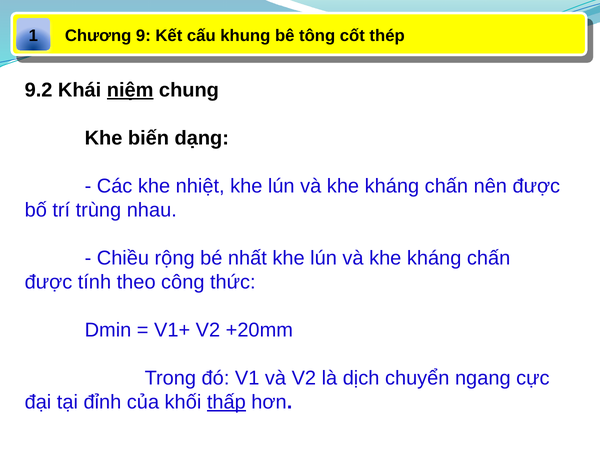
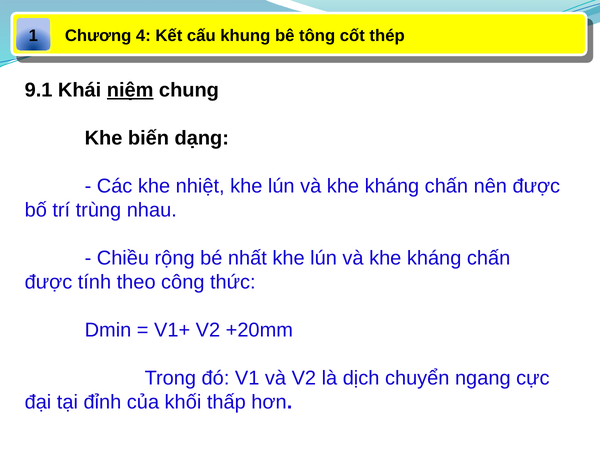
9: 9 -> 4 (143, 36)
9.2: 9.2 -> 9.1 (39, 90)
thấp underline: present -> none (226, 402)
